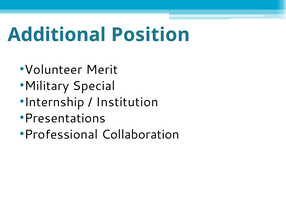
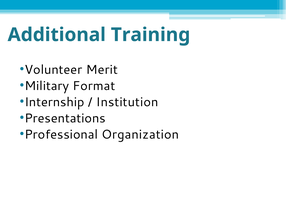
Position: Position -> Training (151, 35)
Special: Special -> Format (94, 86)
Collaboration: Collaboration -> Organization (140, 134)
